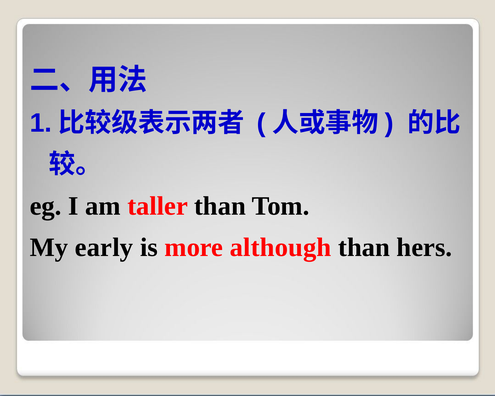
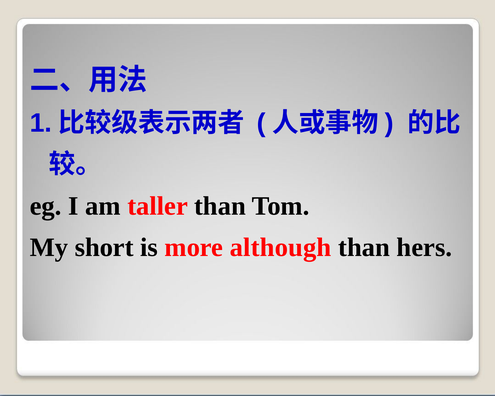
early: early -> short (104, 247)
